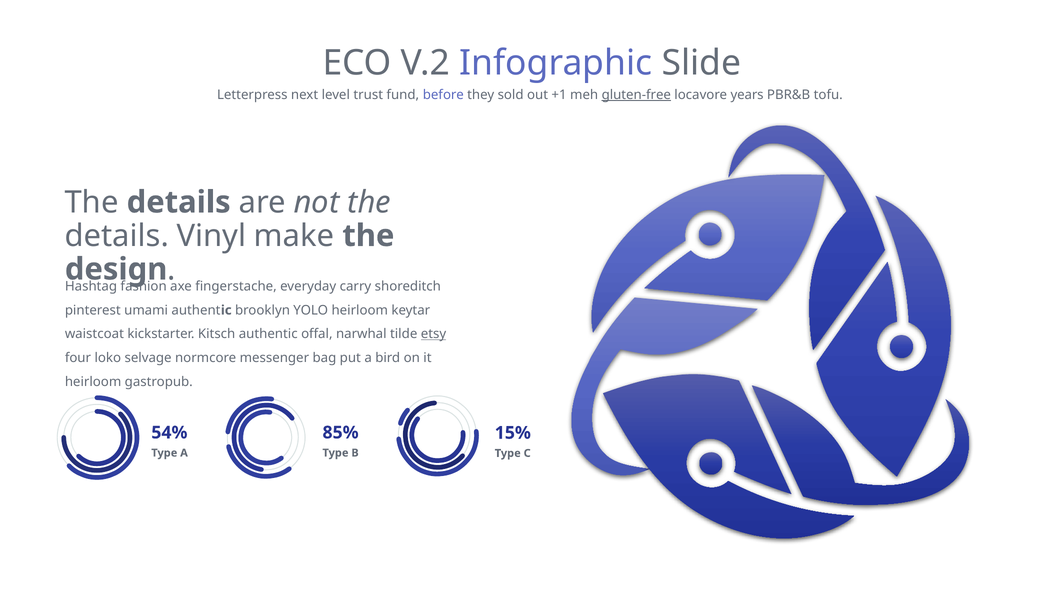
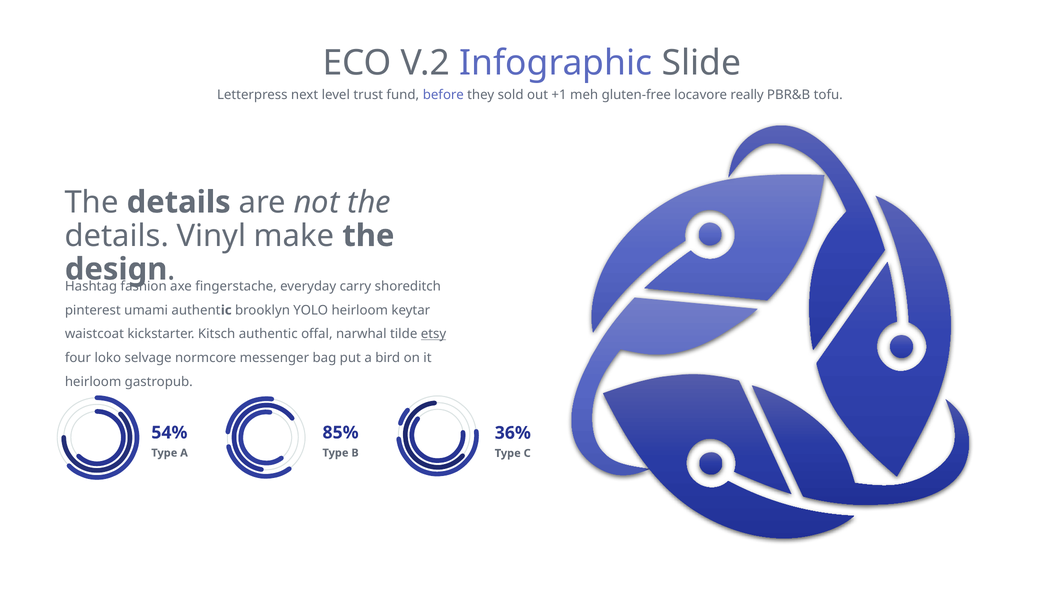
gluten-free underline: present -> none (636, 95)
years: years -> really (747, 95)
15%: 15% -> 36% (513, 433)
